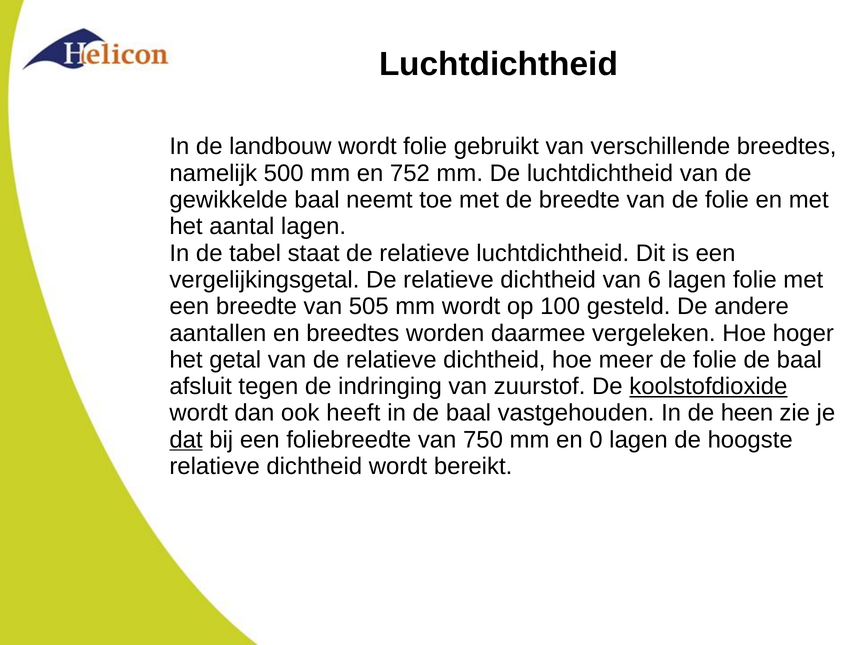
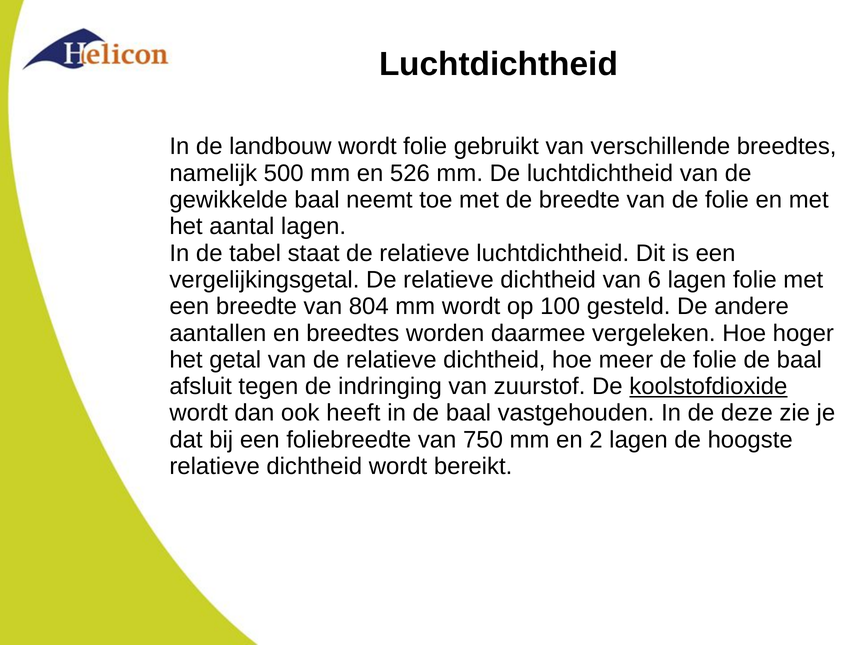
752: 752 -> 526 (410, 173)
505: 505 -> 804 (369, 306)
heen: heen -> deze (747, 413)
dat underline: present -> none (186, 440)
0: 0 -> 2 (596, 440)
